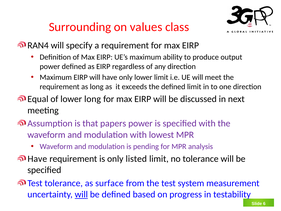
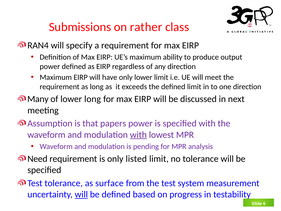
Surrounding: Surrounding -> Submissions (80, 27)
values: values -> rather (146, 27)
Equal: Equal -> Many (38, 99)
with underline: none -> present (138, 135)
Have: Have -> Need (37, 159)
